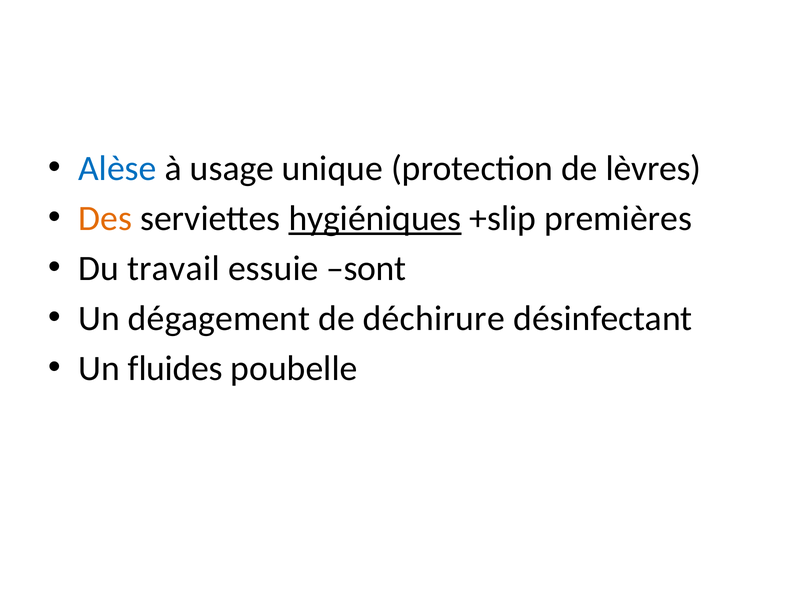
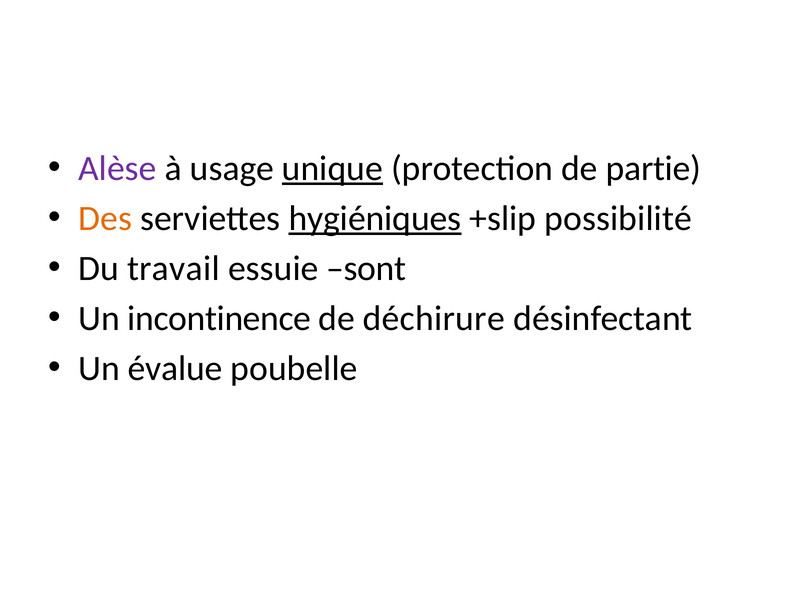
Alèse colour: blue -> purple (117, 168)
unique underline: none -> present (332, 168)
lèvres: lèvres -> partie (654, 168)
premières: premières -> possibilité (618, 218)
dégagement: dégagement -> incontinence (219, 318)
fluides: fluides -> évalue (175, 368)
